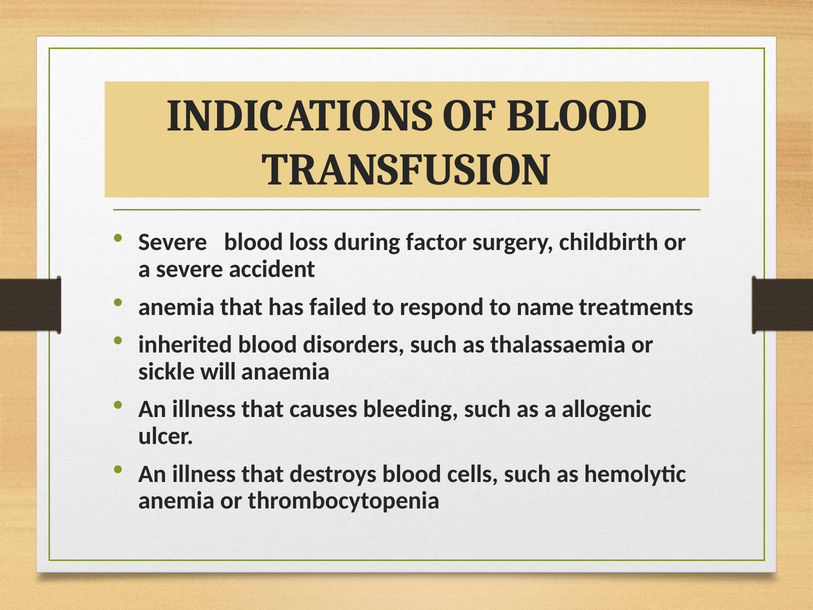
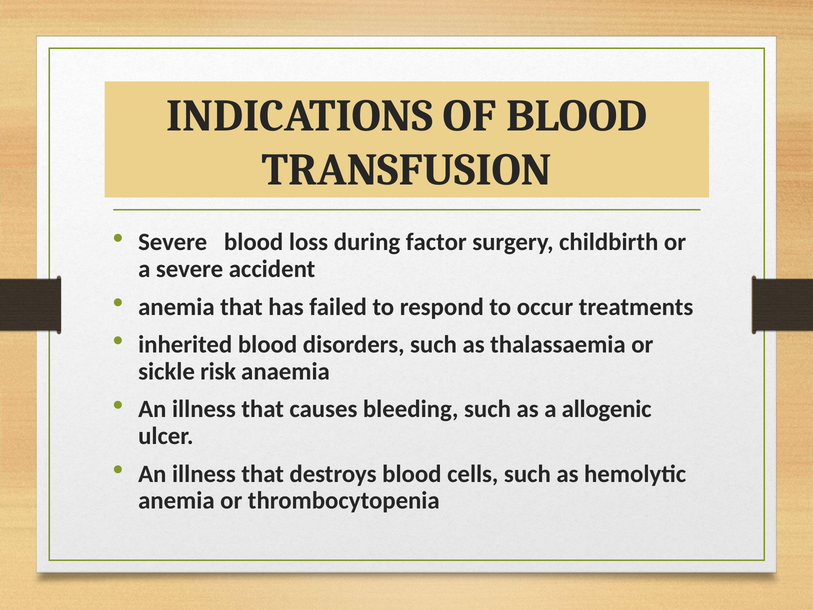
name: name -> occur (545, 307)
will: will -> risk (218, 371)
